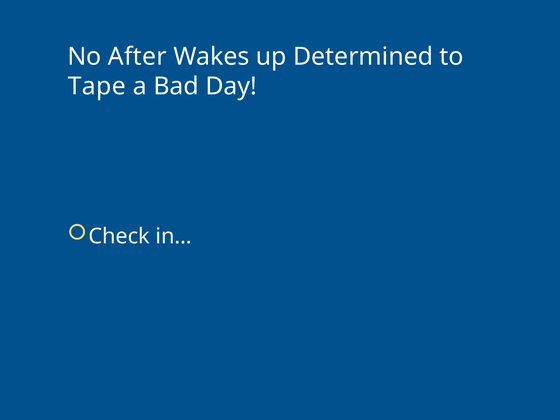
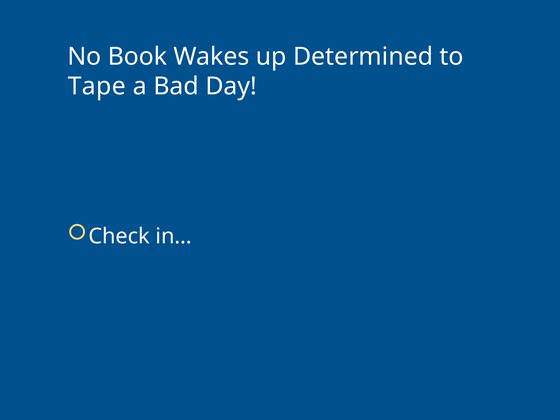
After: After -> Book (137, 56)
